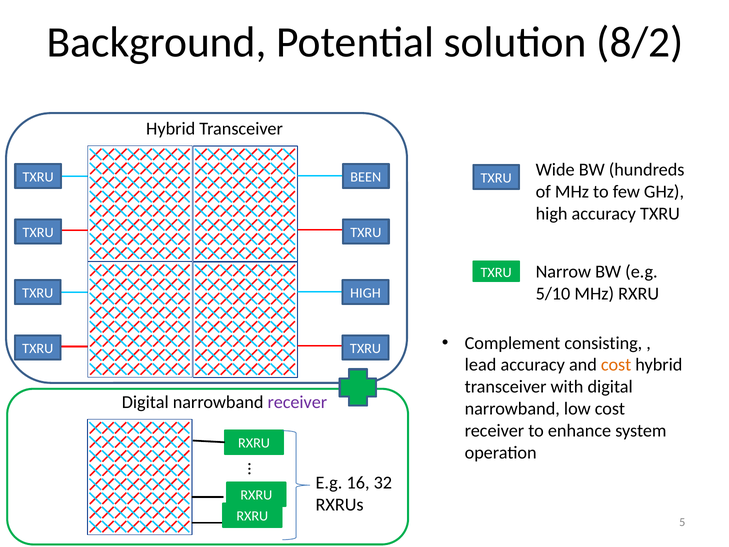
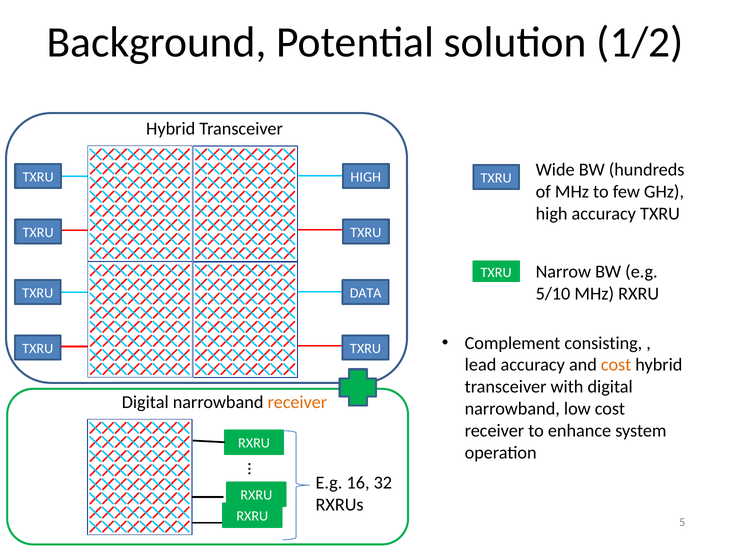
8/2: 8/2 -> 1/2 (640, 43)
BEEN: BEEN -> HIGH (366, 177)
HIGH: HIGH -> DATA (366, 293)
receiver colour: purple -> orange (297, 402)
